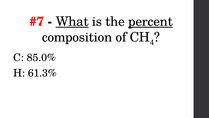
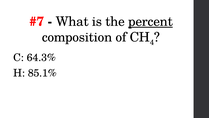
What underline: present -> none (72, 22)
85.0%: 85.0% -> 64.3% (41, 57)
61.3%: 61.3% -> 85.1% (42, 73)
